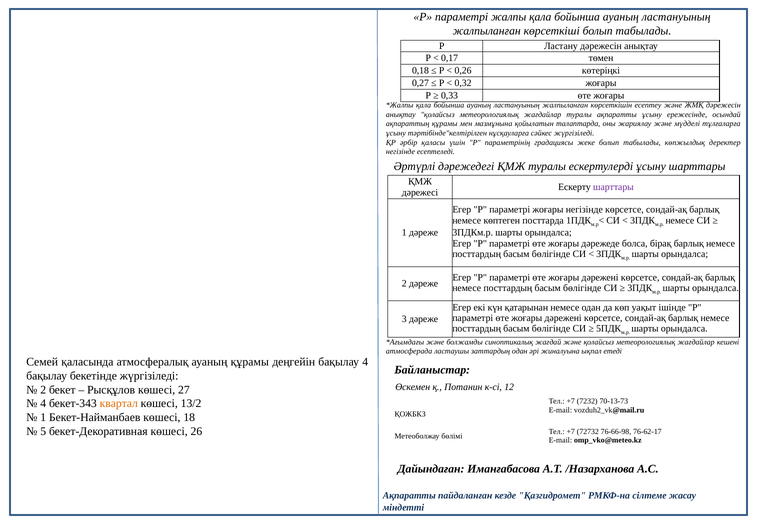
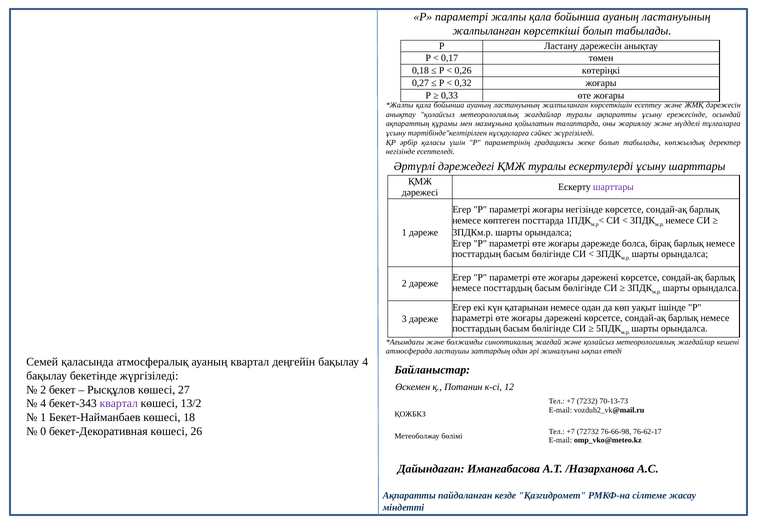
ауаның құрамы: құрамы -> квартал (250, 362)
квартал colour: orange -> purple (119, 404)
5: 5 -> 0 (43, 432)
